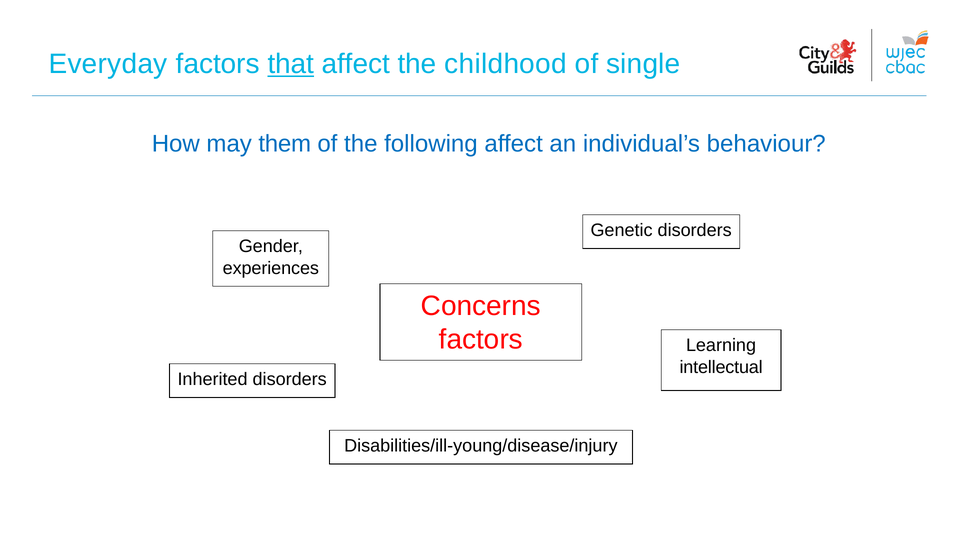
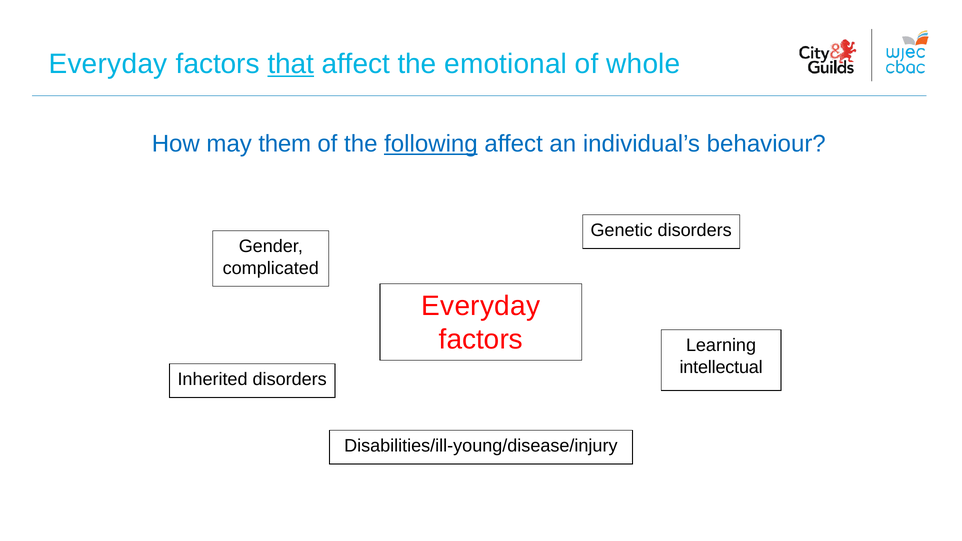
childhood: childhood -> emotional (506, 64)
single: single -> whole (643, 64)
following underline: none -> present (431, 144)
experiences: experiences -> complicated (271, 268)
Concerns: Concerns -> Everyday (481, 306)
